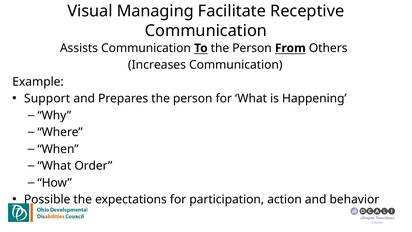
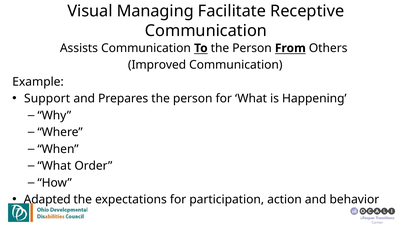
Increases: Increases -> Improved (157, 65)
Possible: Possible -> Adapted (47, 199)
